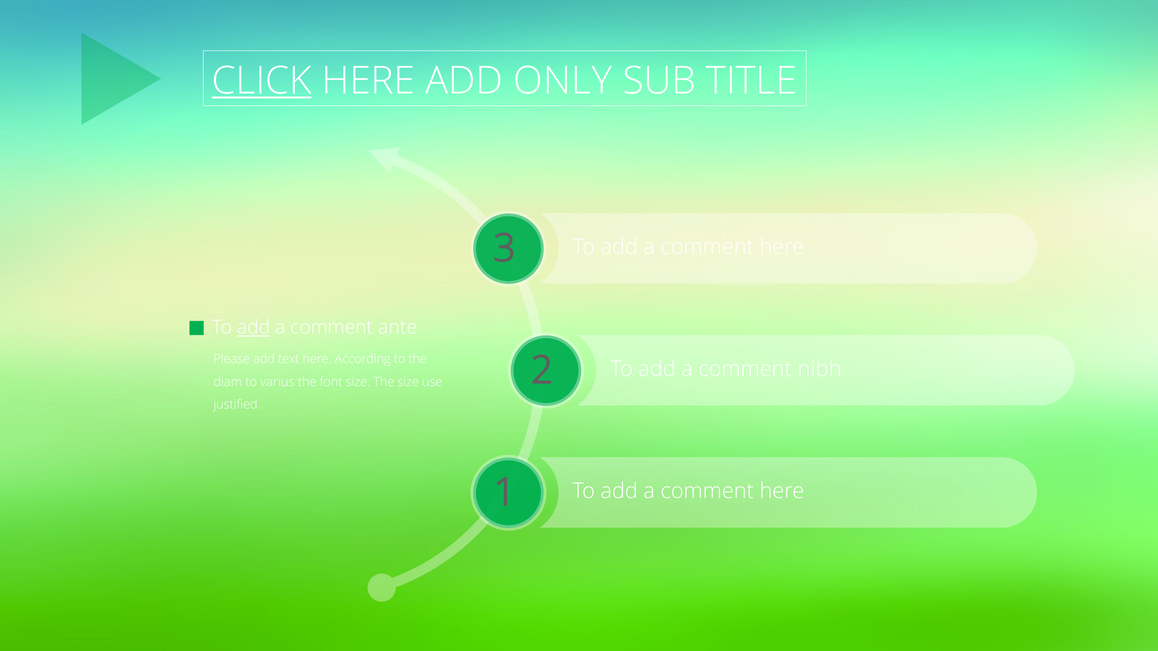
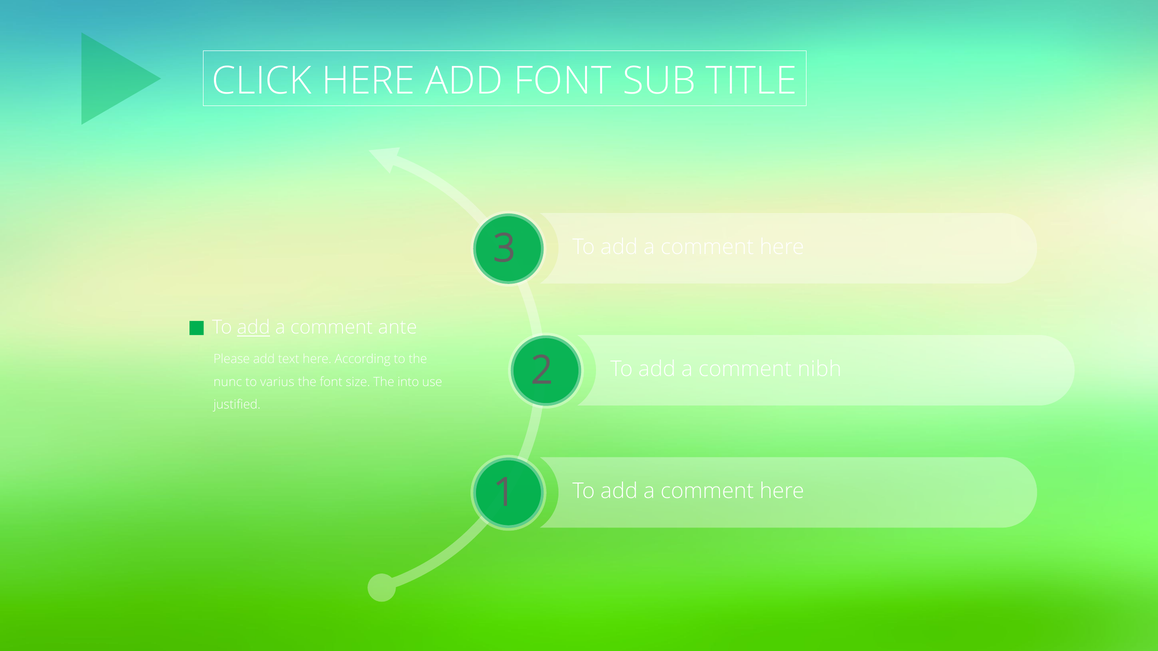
CLICK underline: present -> none (262, 81)
ADD ONLY: ONLY -> FONT (563, 81)
diam: diam -> nunc (228, 382)
The size: size -> into (408, 382)
